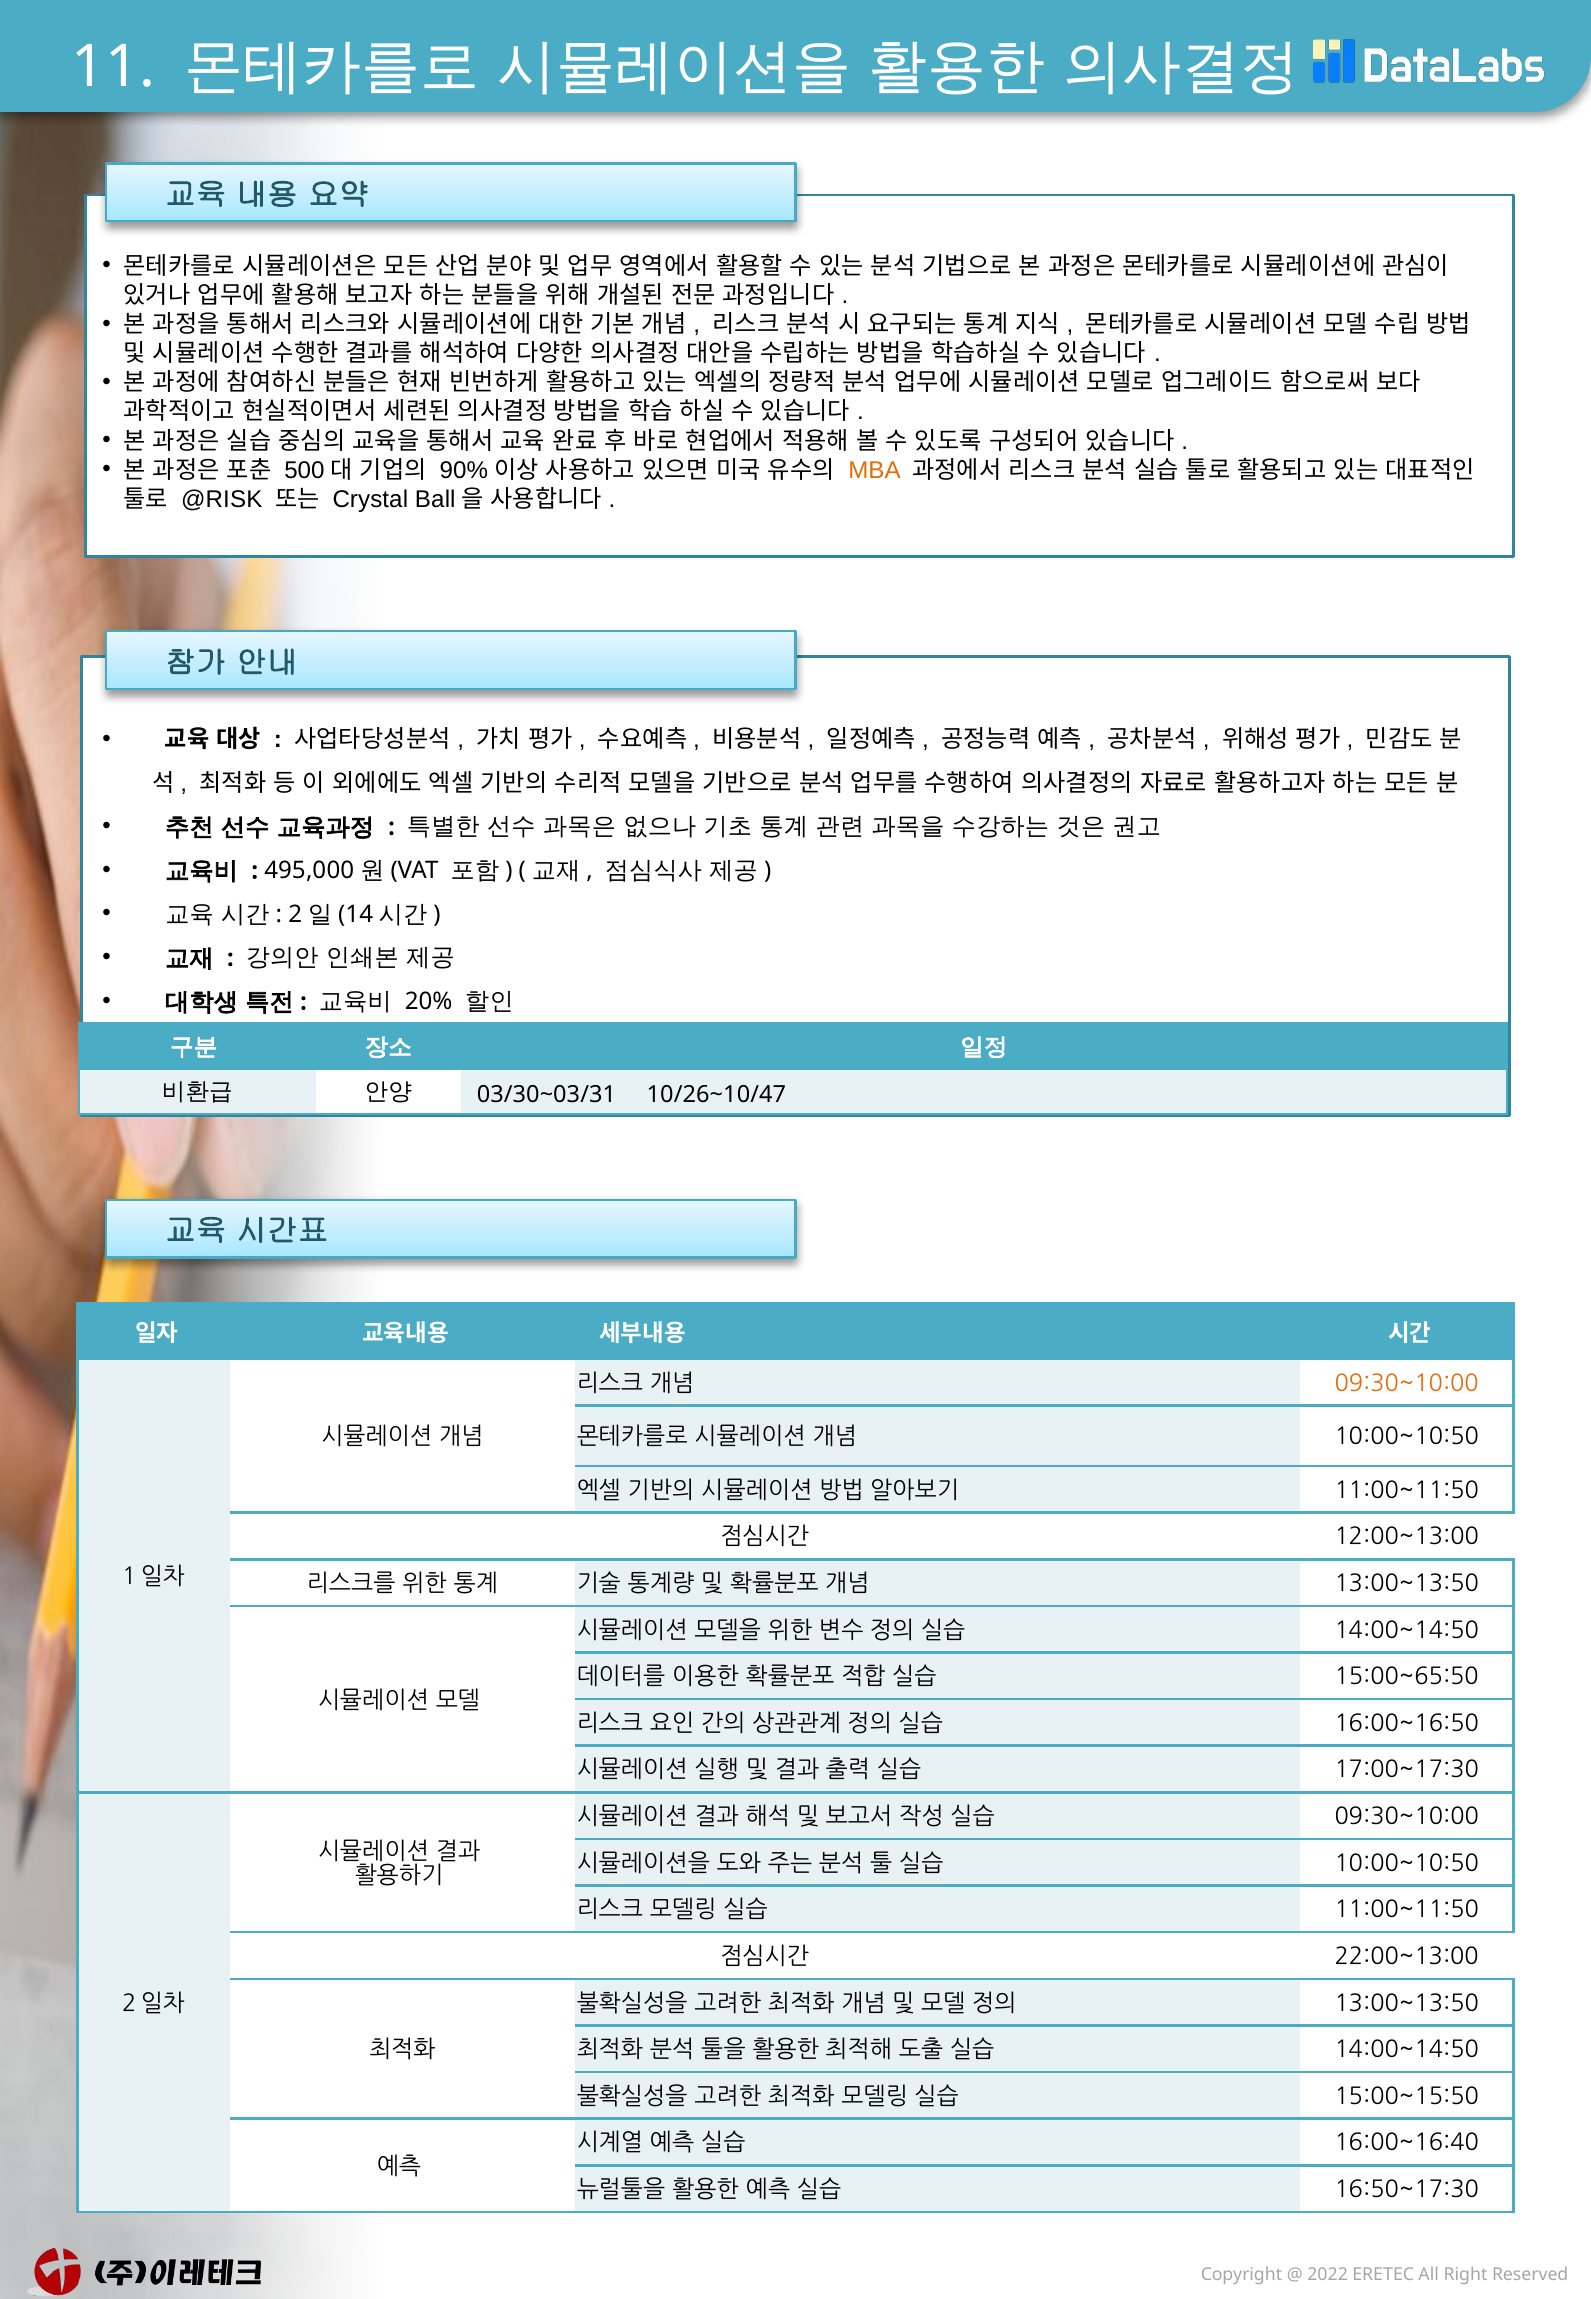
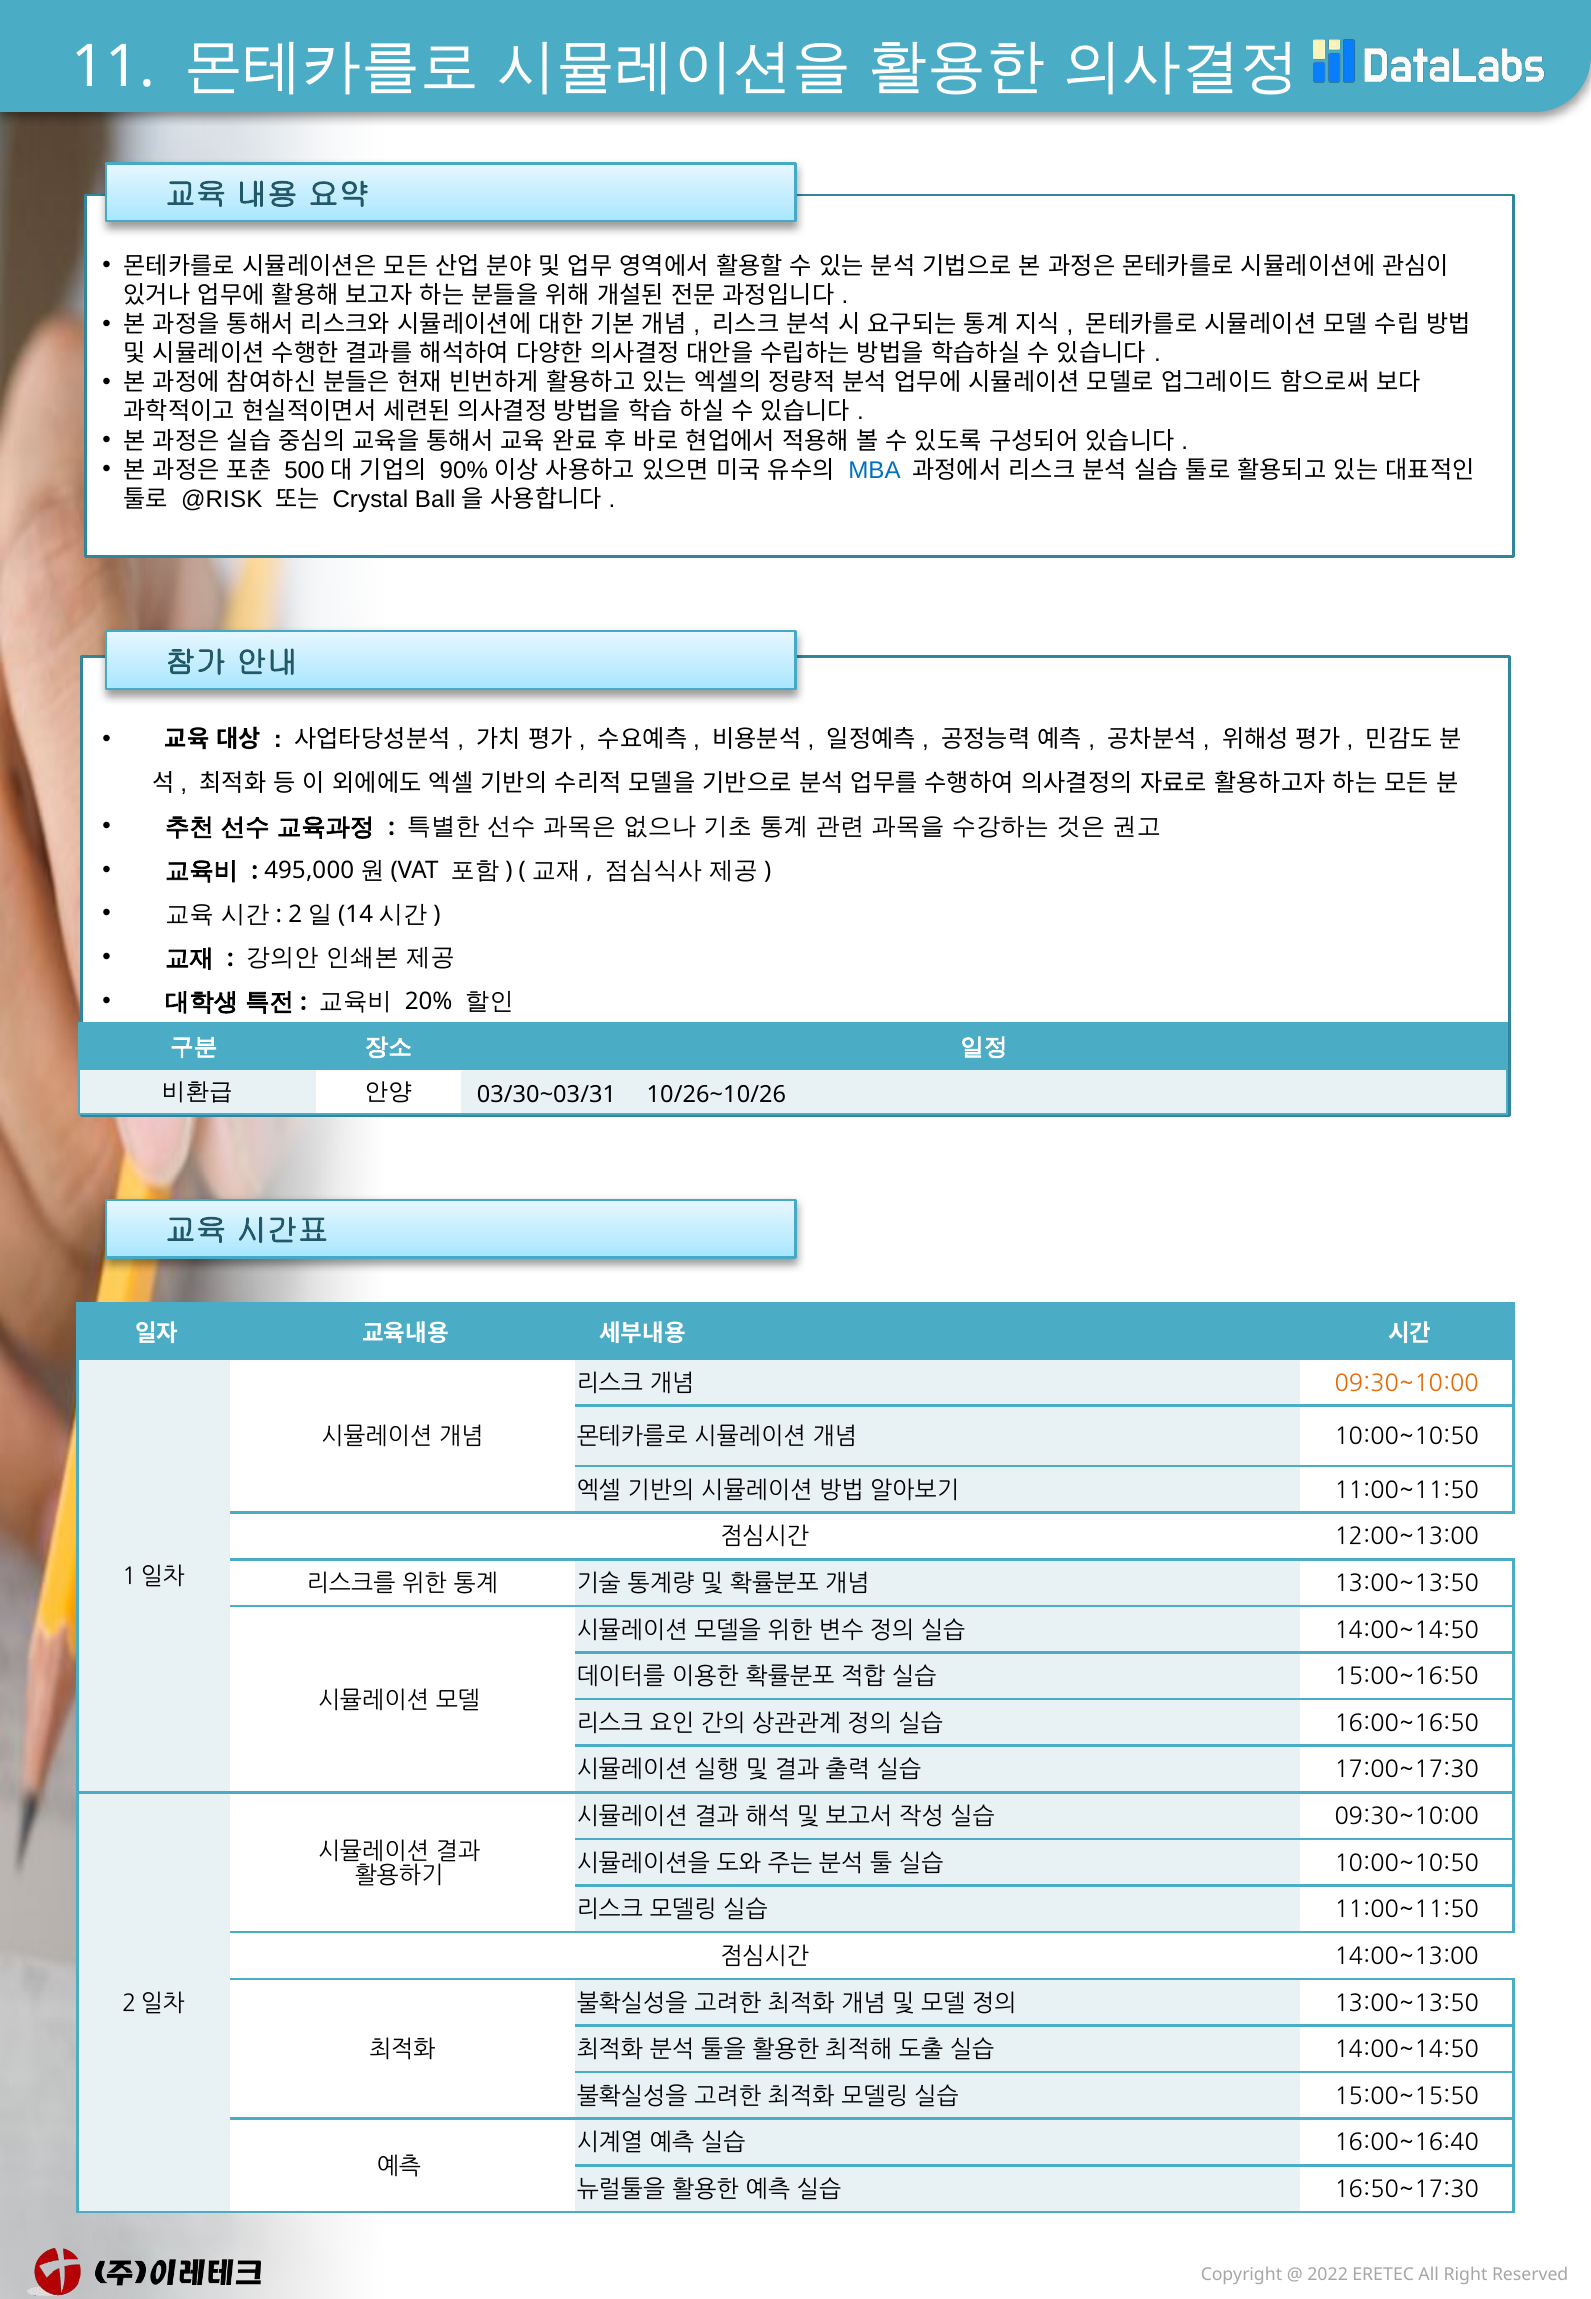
MBA colour: orange -> blue (874, 470)
10/26~10/47: 10/26~10/47 -> 10/26~10/26 (716, 1094)
15:00~65:50: 15:00~65:50 -> 15:00~16:50 (1407, 1676)
22:00~13:00: 22:00~13:00 -> 14:00~13:00 (1407, 1956)
